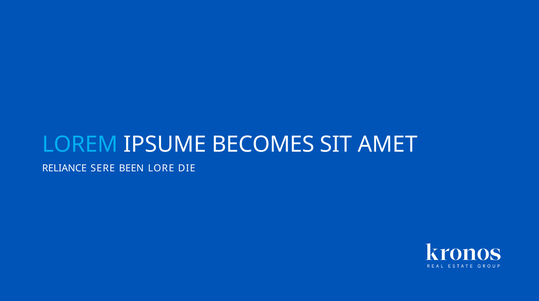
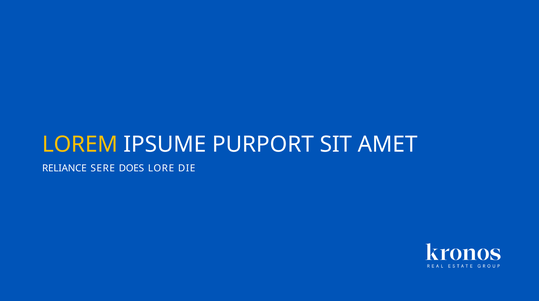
LOREM colour: light blue -> yellow (80, 144)
BECOMES: BECOMES -> PURPORT (263, 144)
BEEN: BEEN -> DOES (131, 168)
